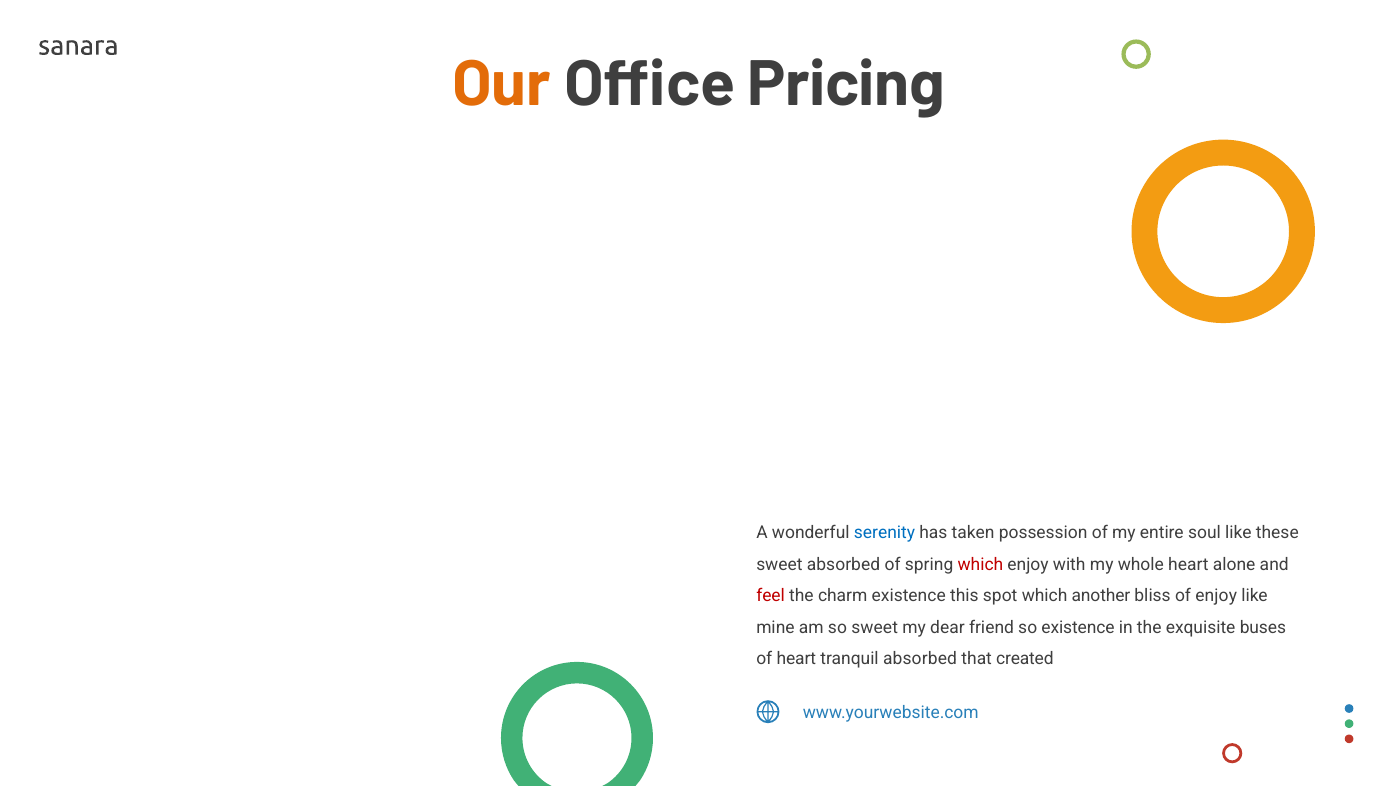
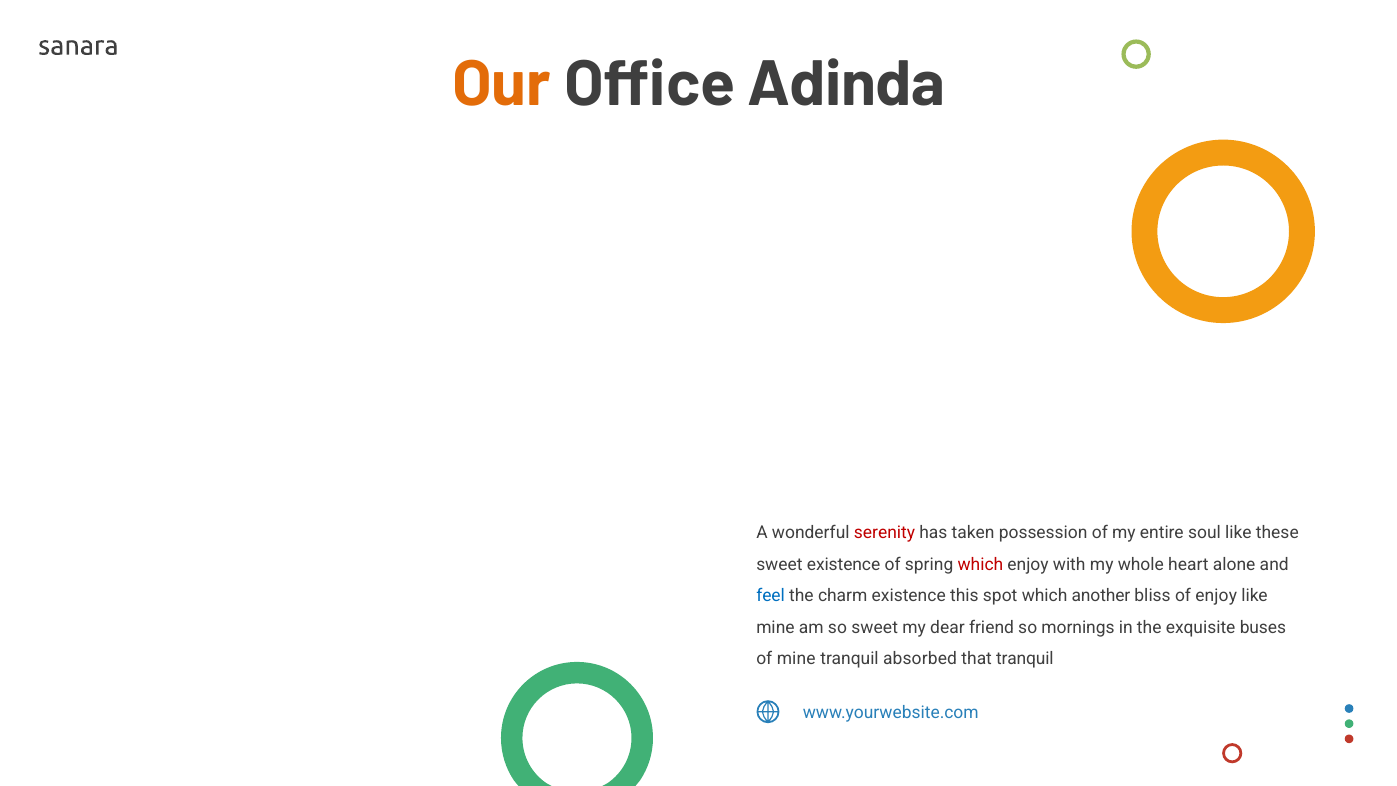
Pricing: Pricing -> Adinda (846, 85)
serenity colour: blue -> red (884, 533)
sweet absorbed: absorbed -> existence (844, 564)
feel colour: red -> blue (771, 596)
so existence: existence -> mornings (1078, 627)
of heart: heart -> mine (796, 659)
that created: created -> tranquil (1025, 659)
